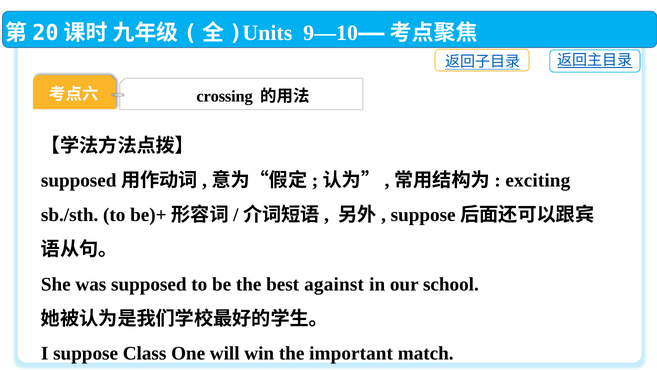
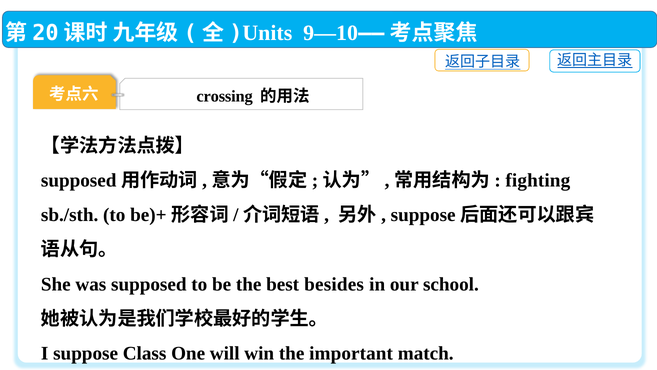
exciting: exciting -> fighting (538, 180)
against: against -> besides (334, 284)
